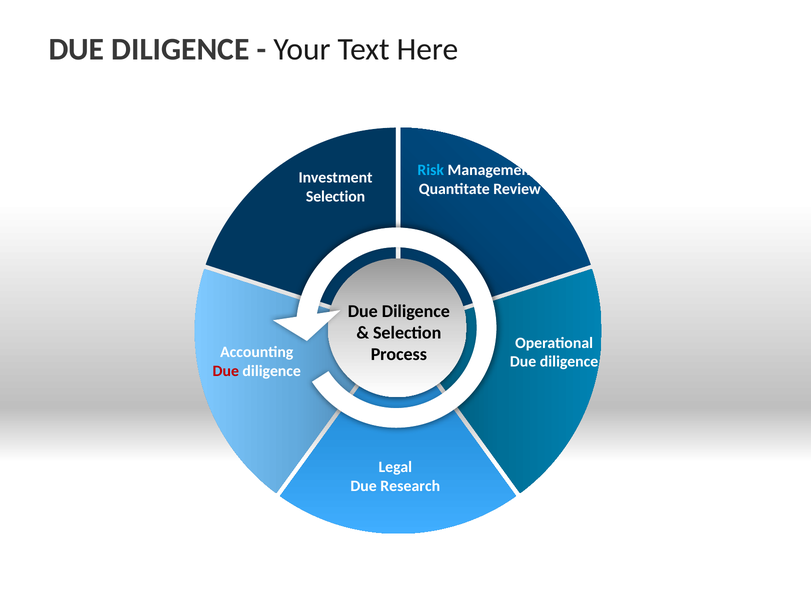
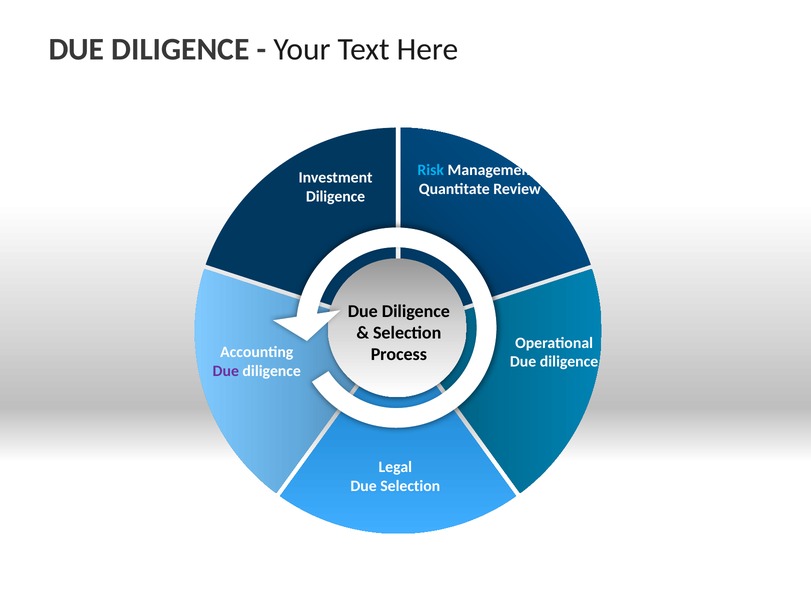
Selection: Selection -> Diligence (336, 197)
Due colour: red -> purple (226, 371)
Due Research: Research -> Selection (410, 486)
